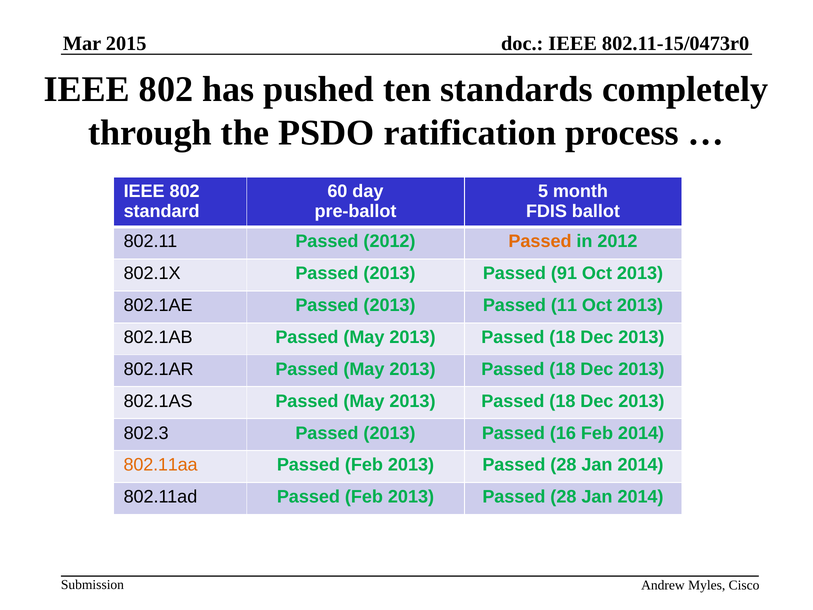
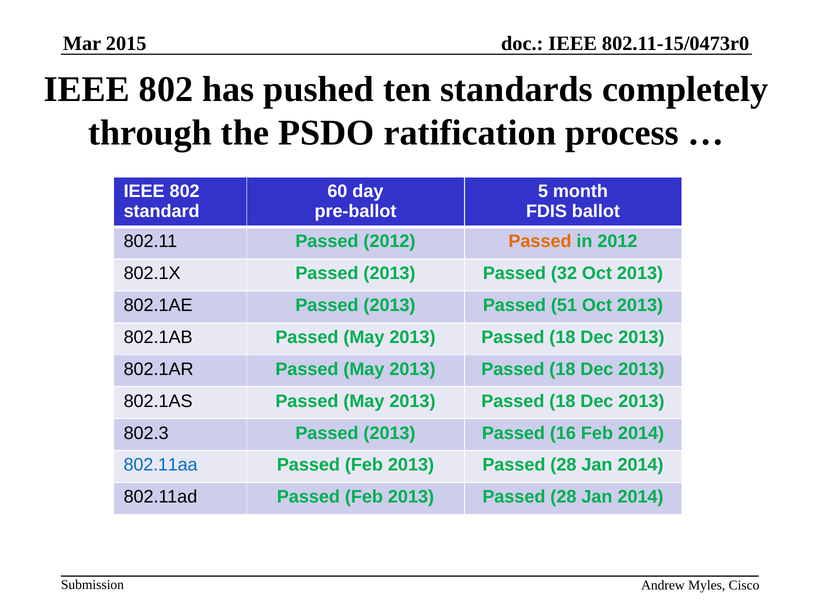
91: 91 -> 32 (564, 273)
11: 11 -> 51 (564, 305)
802.11aa colour: orange -> blue (161, 465)
